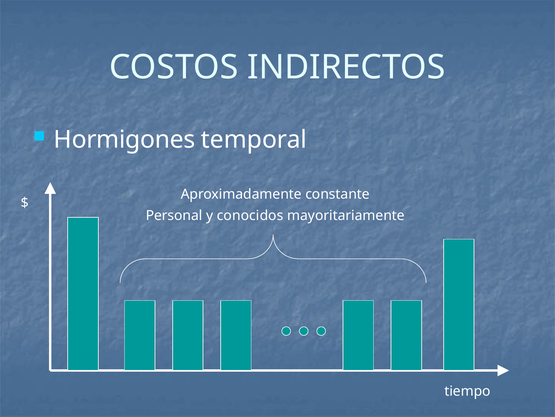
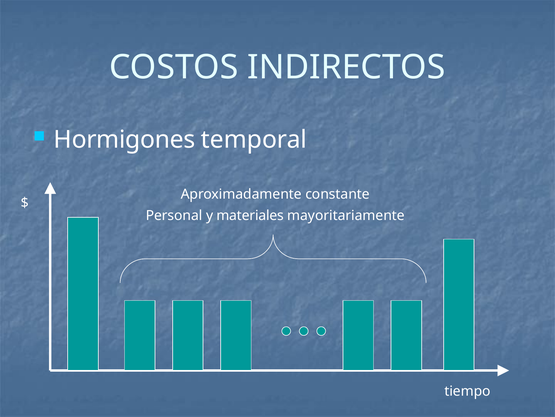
conocidos: conocidos -> materiales (250, 215)
